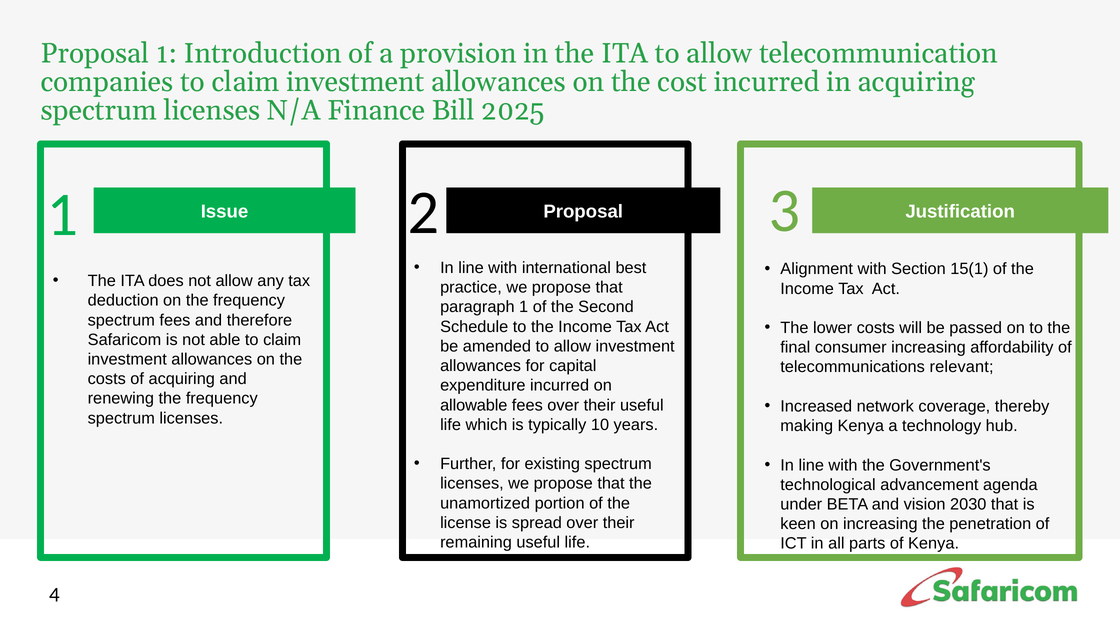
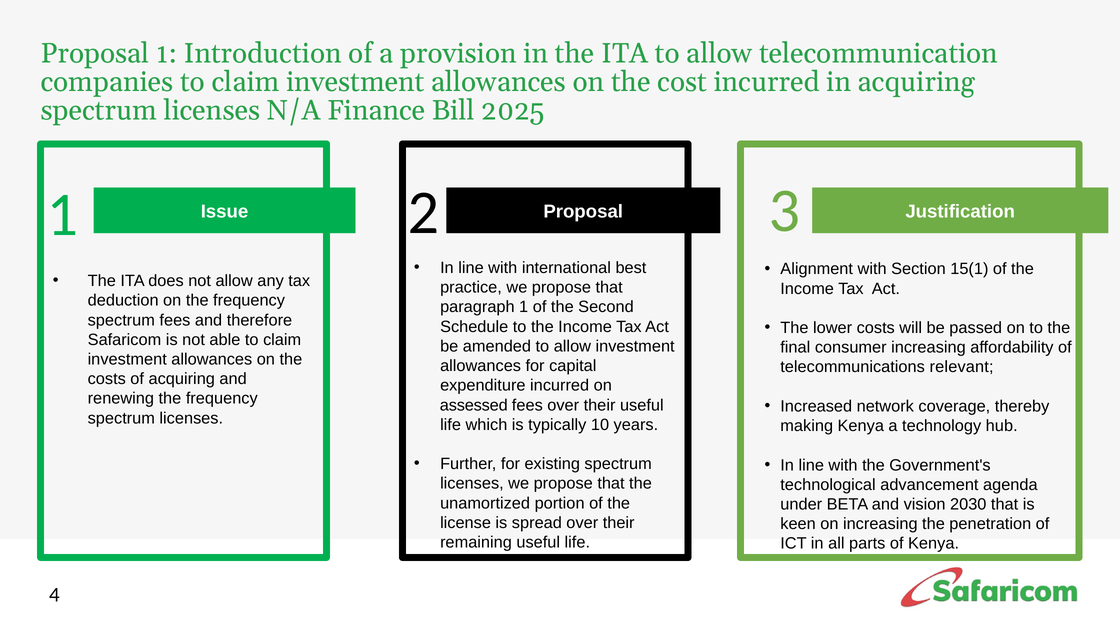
allowable: allowable -> assessed (474, 405)
